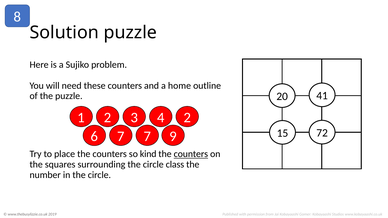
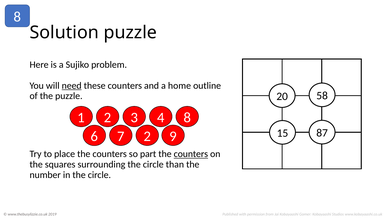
need underline: none -> present (72, 86)
41: 41 -> 58 (322, 96)
2 2: 2 -> 8 (187, 118)
72: 72 -> 87 (322, 133)
7 7: 7 -> 2 (147, 136)
kind: kind -> part (148, 154)
class: class -> than (175, 165)
